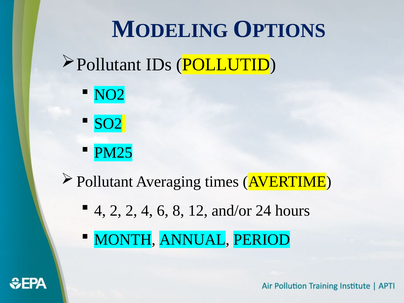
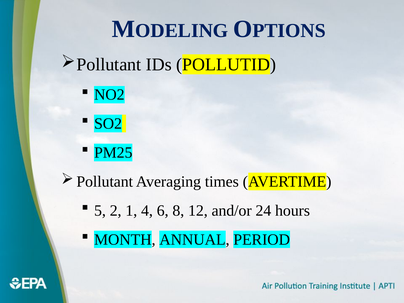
4: 4 -> 5 (100, 211)
2 2: 2 -> 1 (131, 211)
